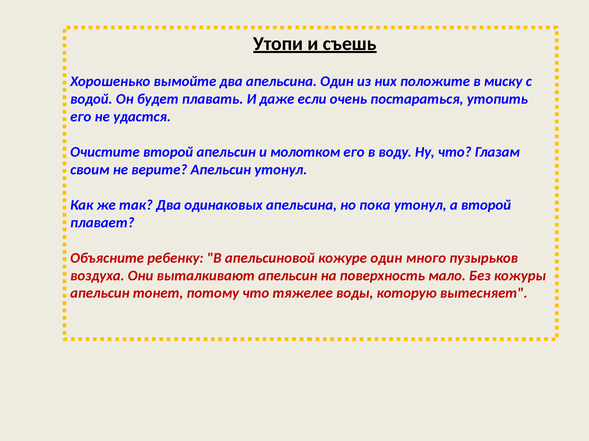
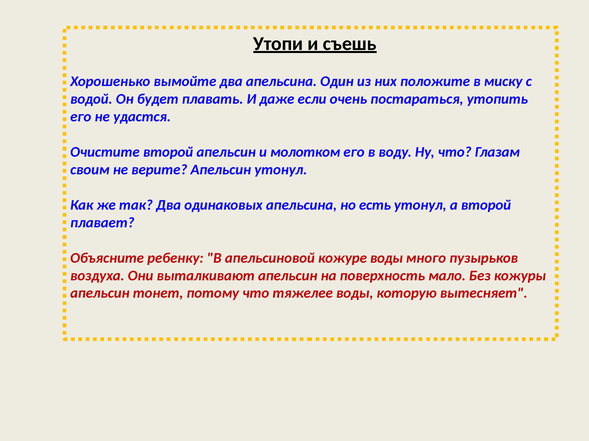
пока: пока -> есть (375, 205)
кожуре один: один -> воды (386, 258)
